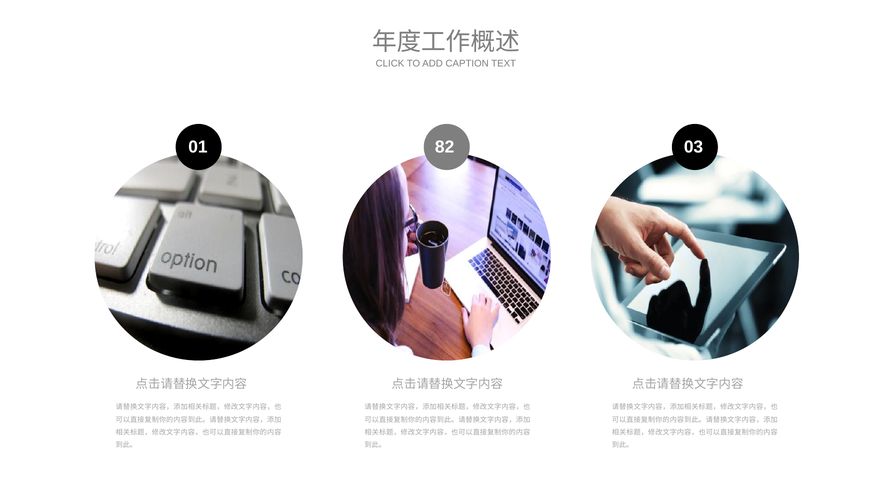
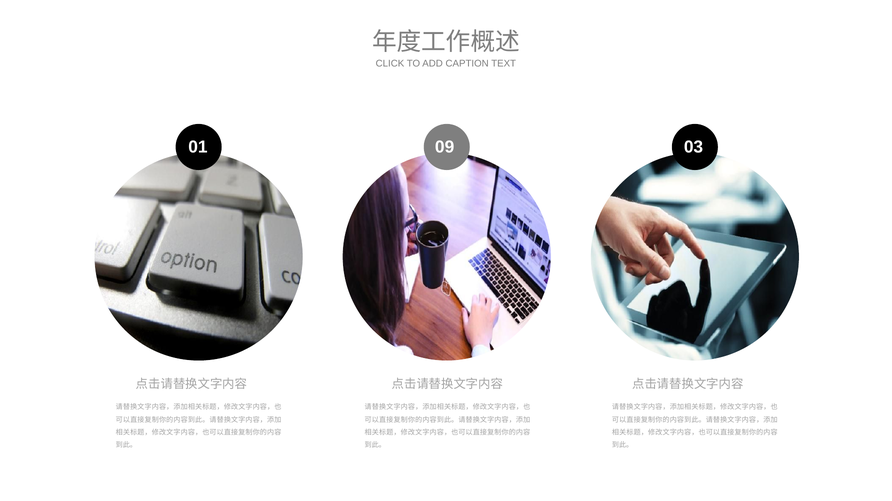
82: 82 -> 09 (445, 147)
